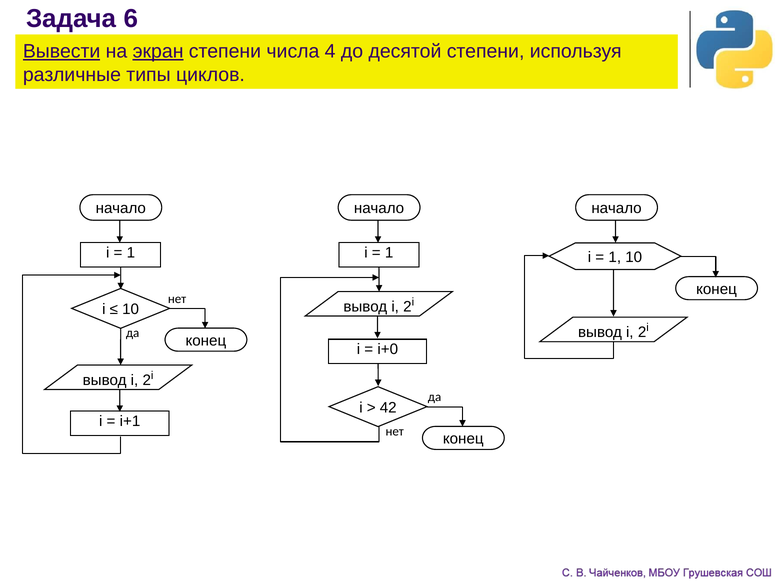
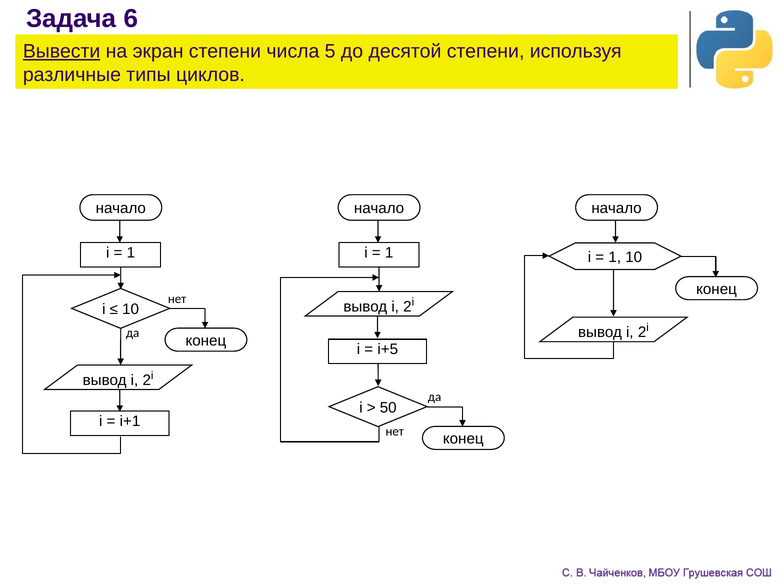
экран underline: present -> none (158, 51)
4: 4 -> 5 (330, 51)
i+0: i+0 -> i+5 (388, 350)
42: 42 -> 50 (388, 408)
